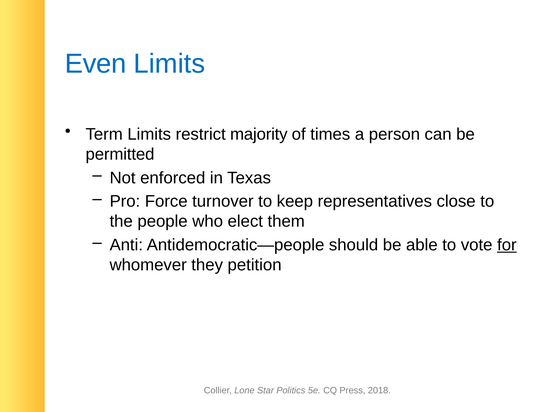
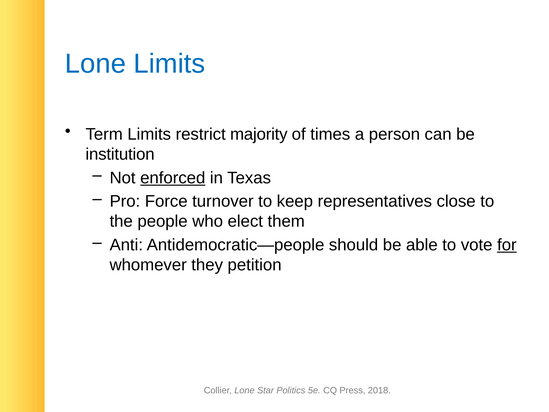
Even: Even -> Lone (95, 64)
permitted: permitted -> institution (120, 154)
enforced underline: none -> present (173, 178)
